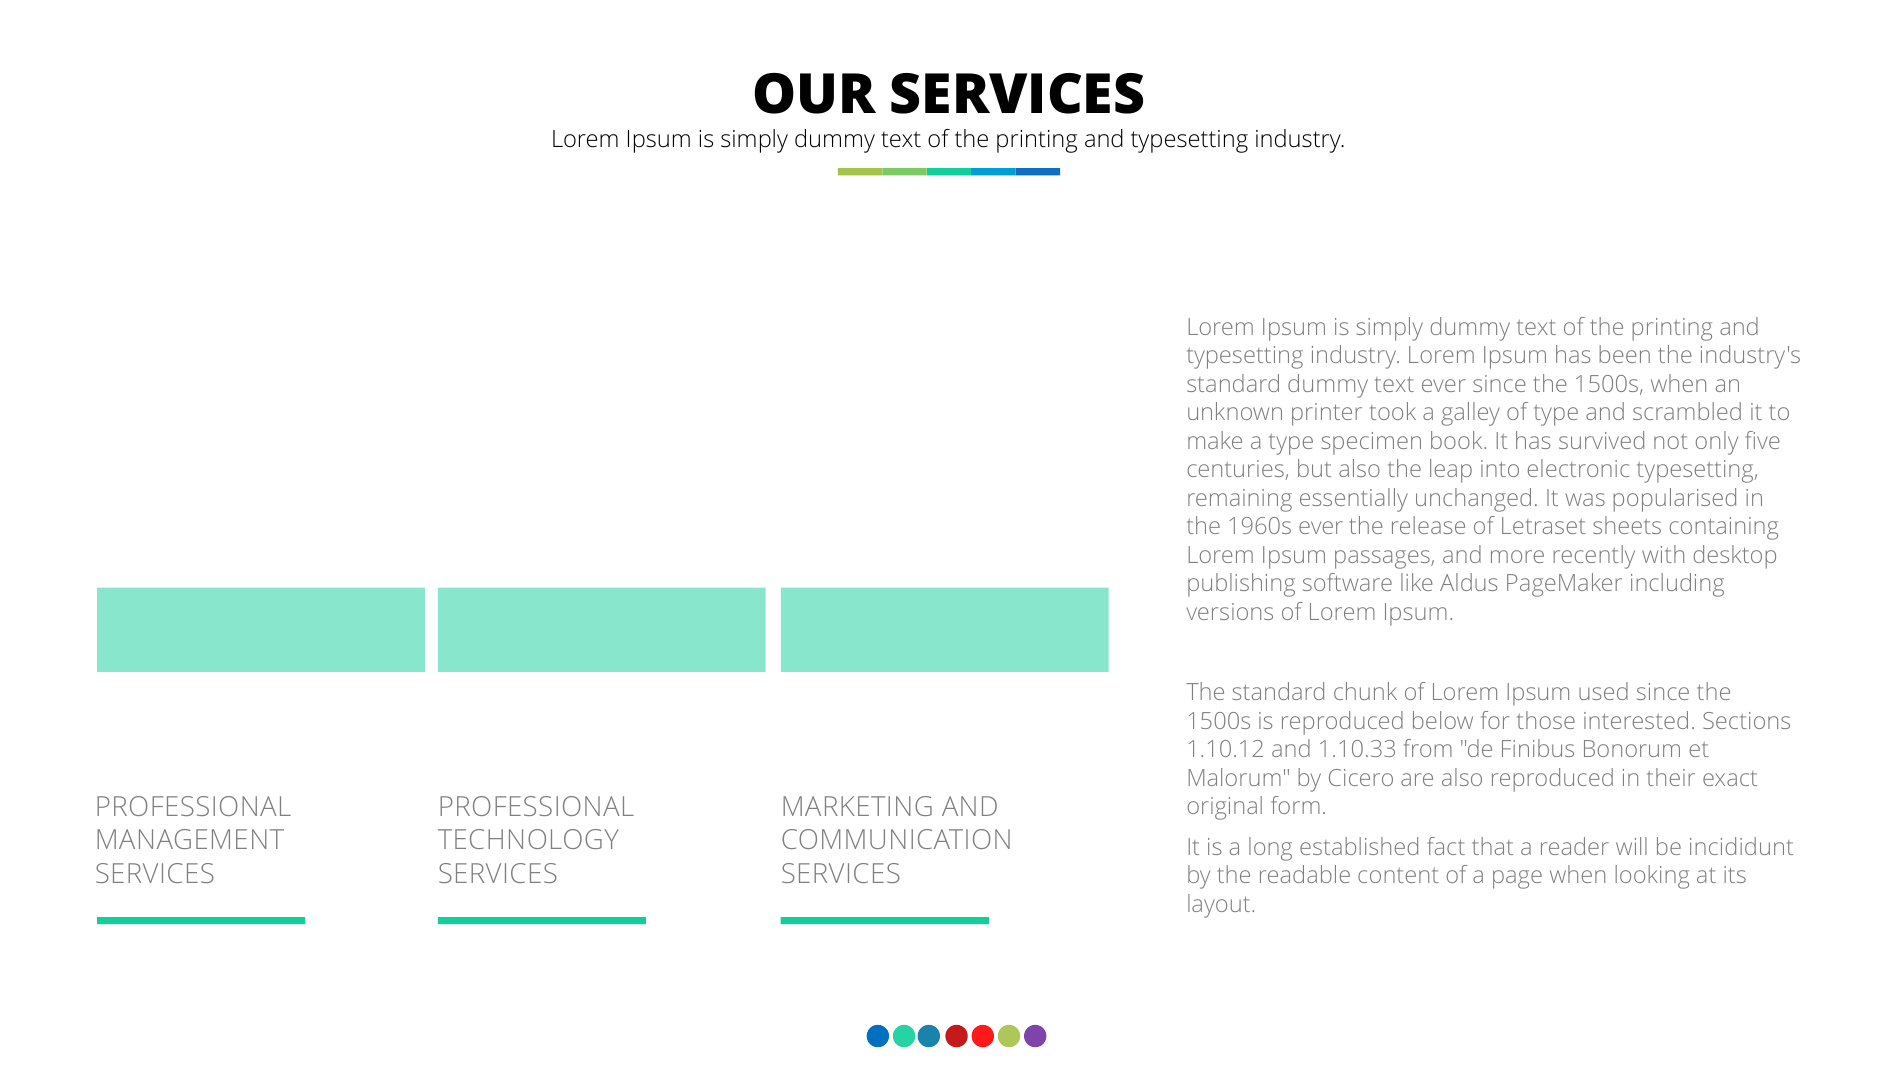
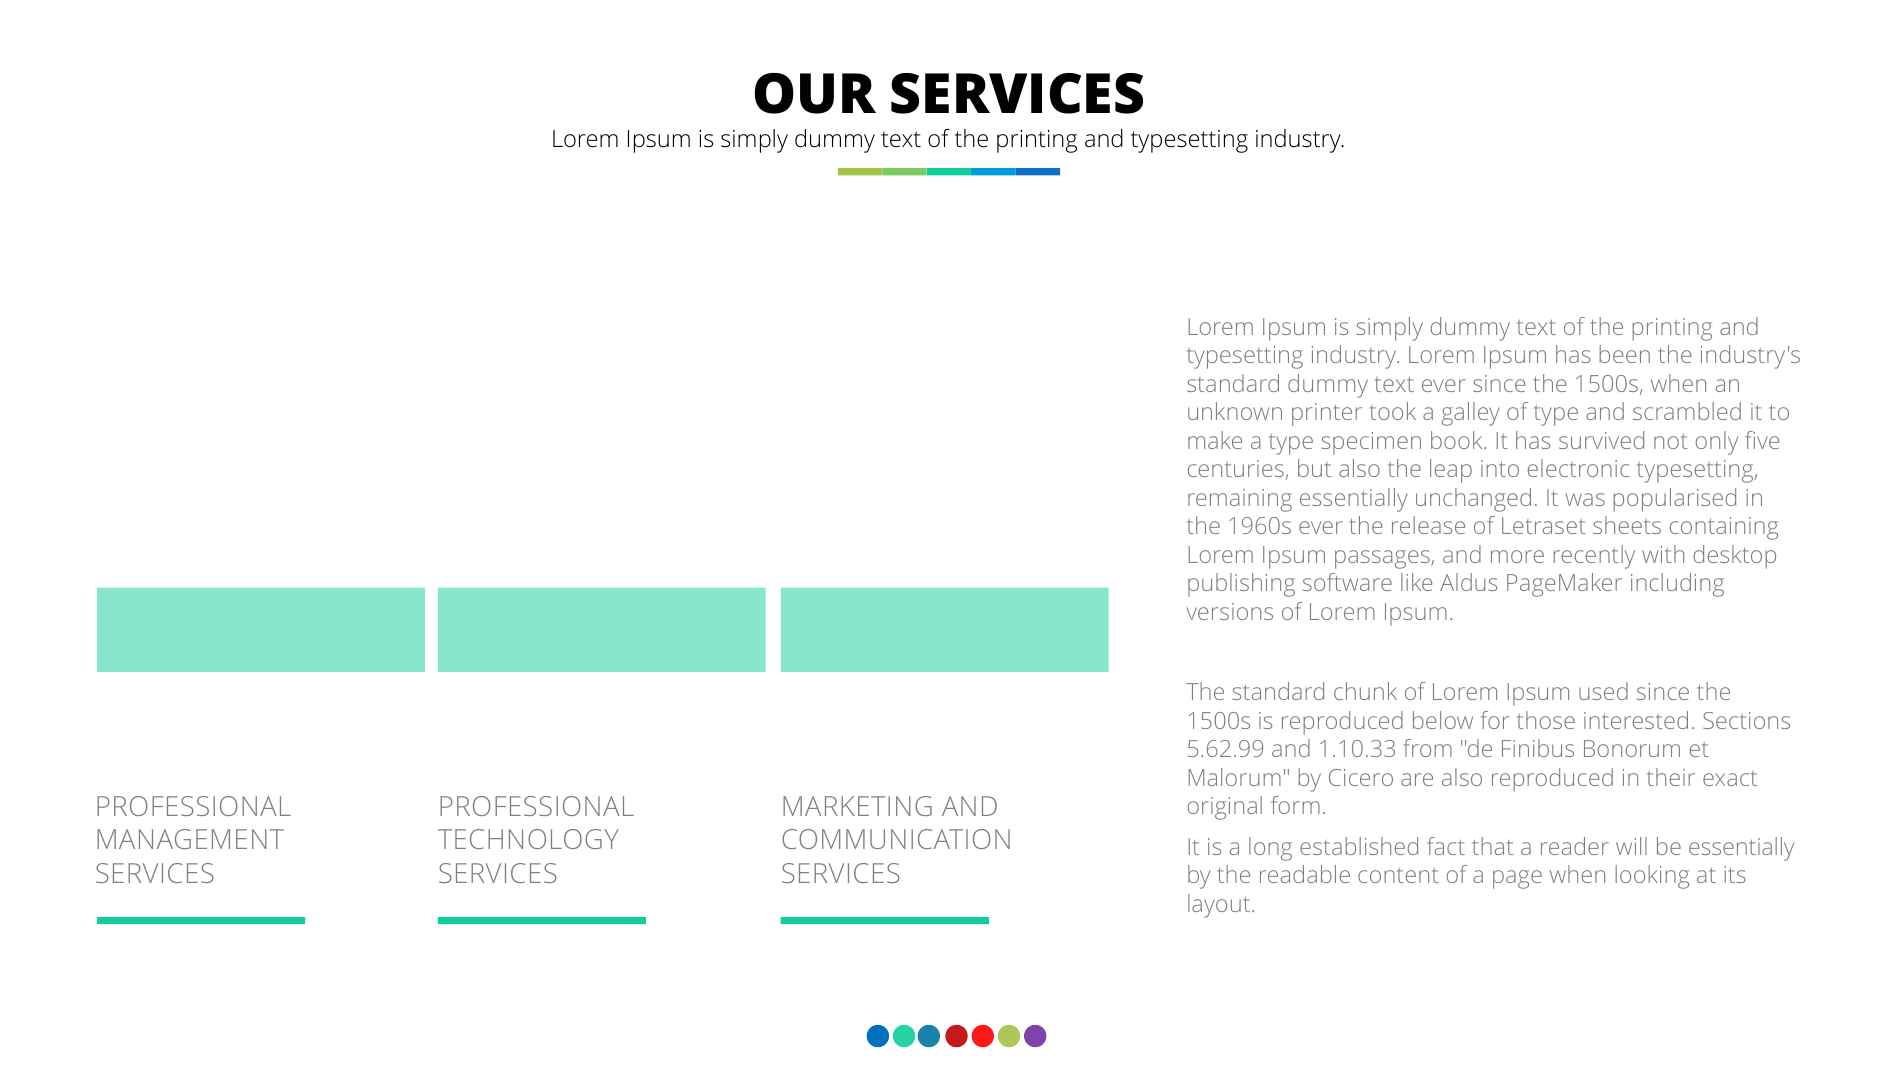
1.10.12: 1.10.12 -> 5.62.99 (1226, 750)
be incididunt: incididunt -> essentially (1741, 847)
